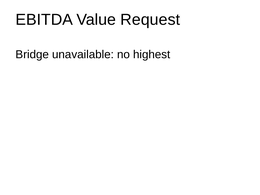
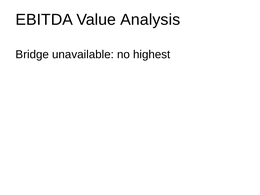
Request: Request -> Analysis (150, 20)
